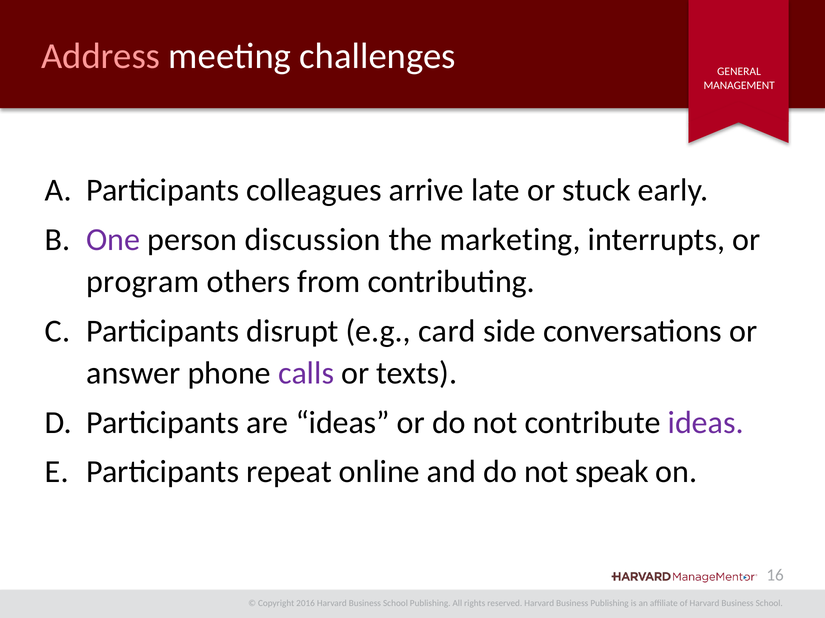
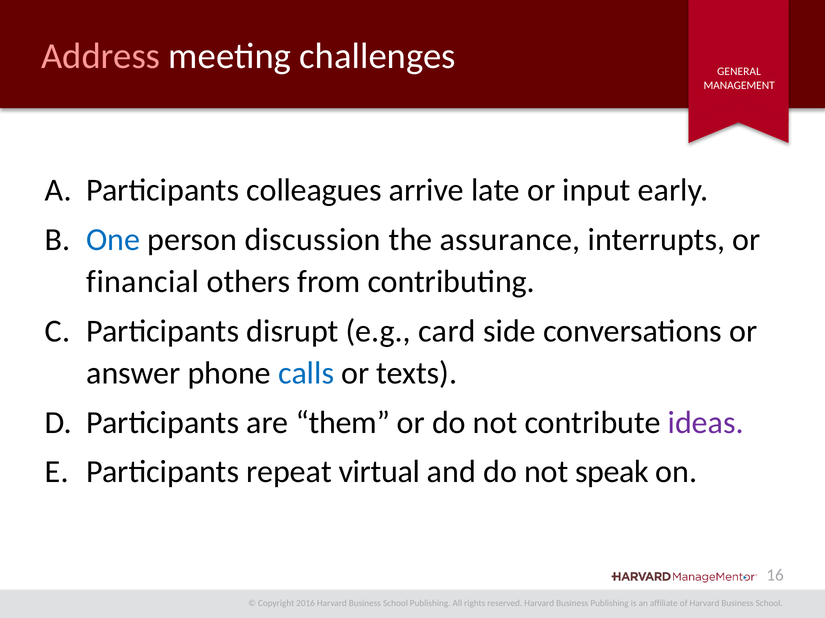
stuck: stuck -> input (596, 191)
One colour: purple -> blue (113, 240)
marketing: marketing -> assurance (510, 240)
program: program -> financial (143, 282)
calls colour: purple -> blue (306, 374)
are ideas: ideas -> them (343, 423)
online: online -> virtual (379, 472)
